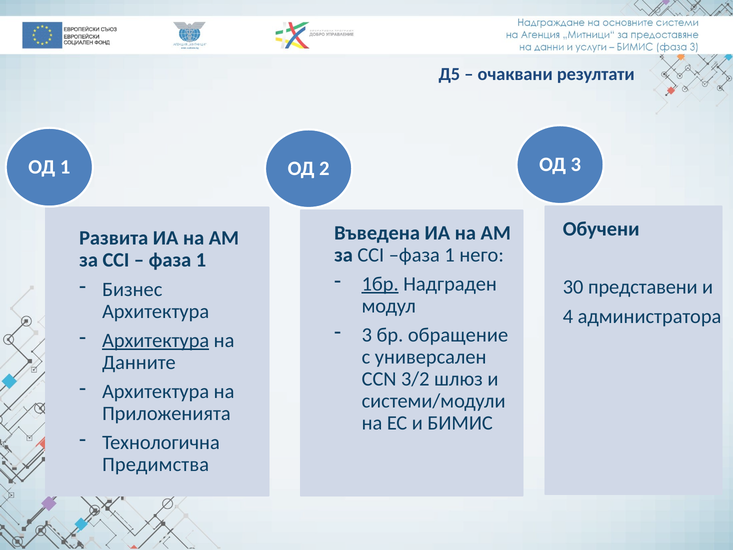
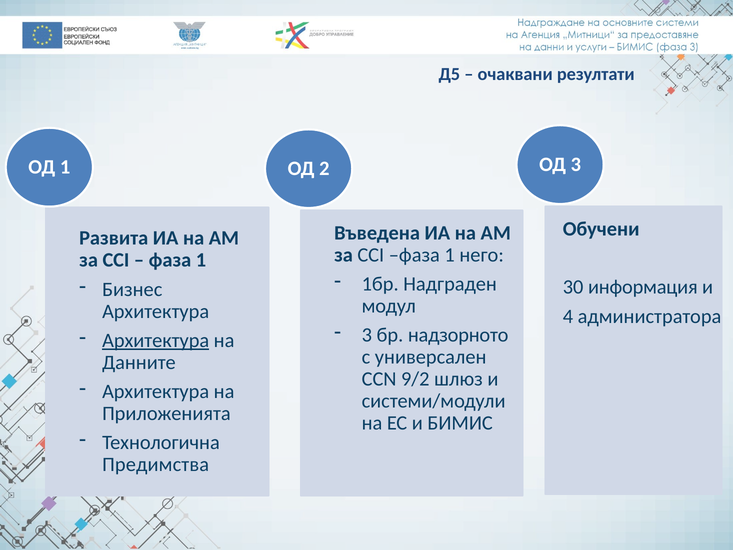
1бр underline: present -> none (380, 284)
представени: представени -> информация (643, 287)
обращение: обращение -> надзорното (458, 335)
3/2: 3/2 -> 9/2 (415, 379)
